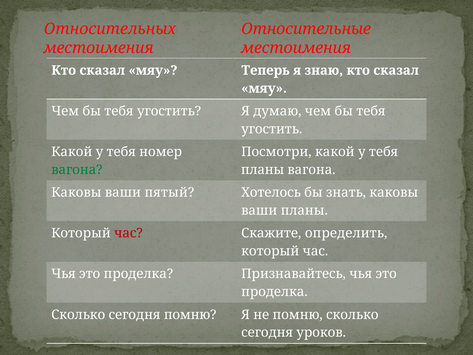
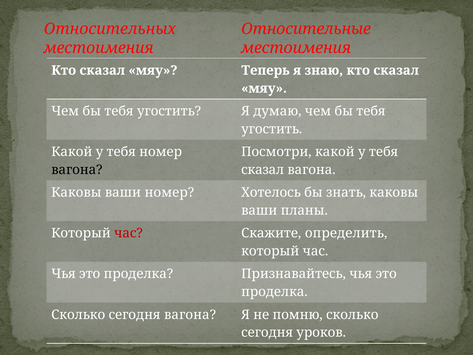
вагона colour: green -> black (77, 170)
планы: планы -> сказал (263, 170)
ваши пятый: пятый -> номер (169, 192)
сегодня помню: помню -> вагона (190, 314)
